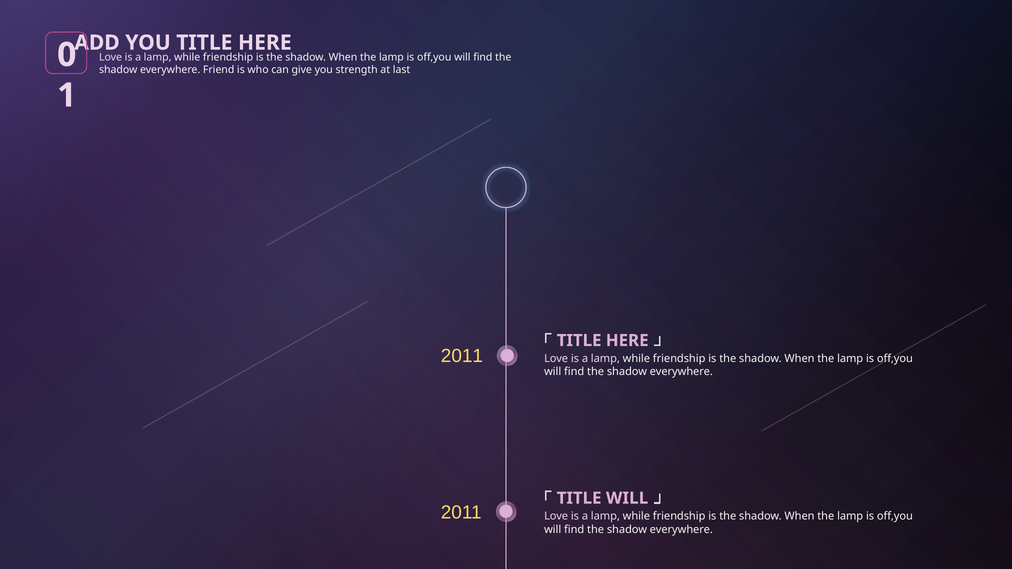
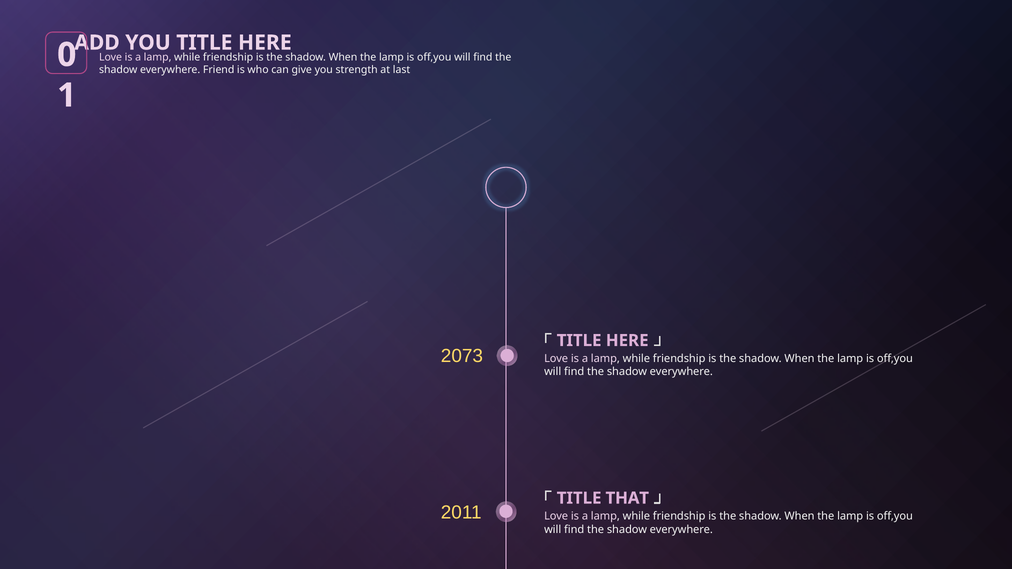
2011: 2011 -> 2073 (462, 356)
TITLE WILL: WILL -> THAT (627, 498)
